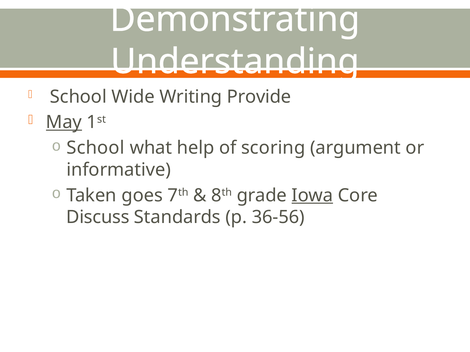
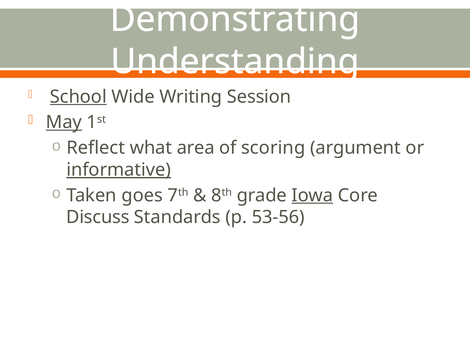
School underline: none -> present (78, 97)
Provide: Provide -> Session (259, 97)
School: School -> Reflect (96, 148)
help: help -> area (196, 148)
informative underline: none -> present (119, 170)
36-56: 36-56 -> 53-56 (278, 218)
